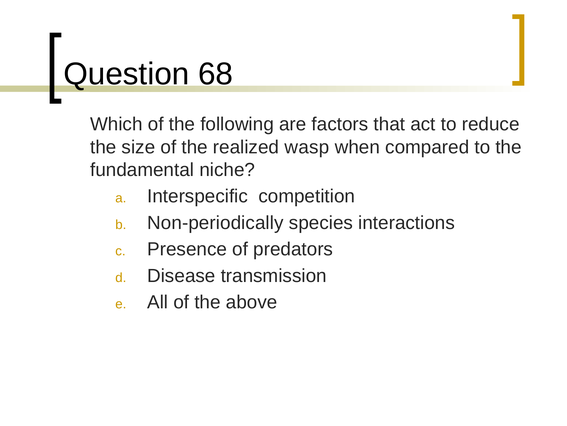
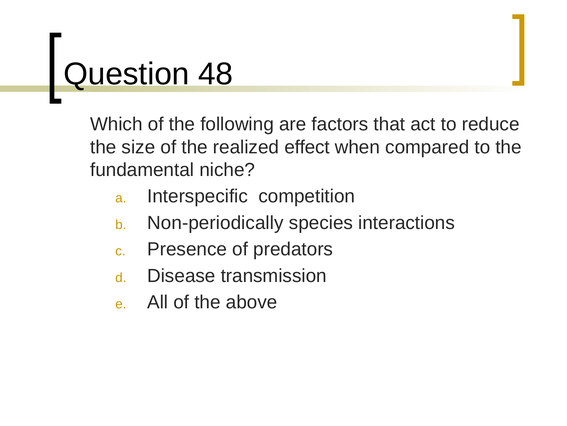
68: 68 -> 48 (216, 74)
wasp: wasp -> effect (307, 147)
